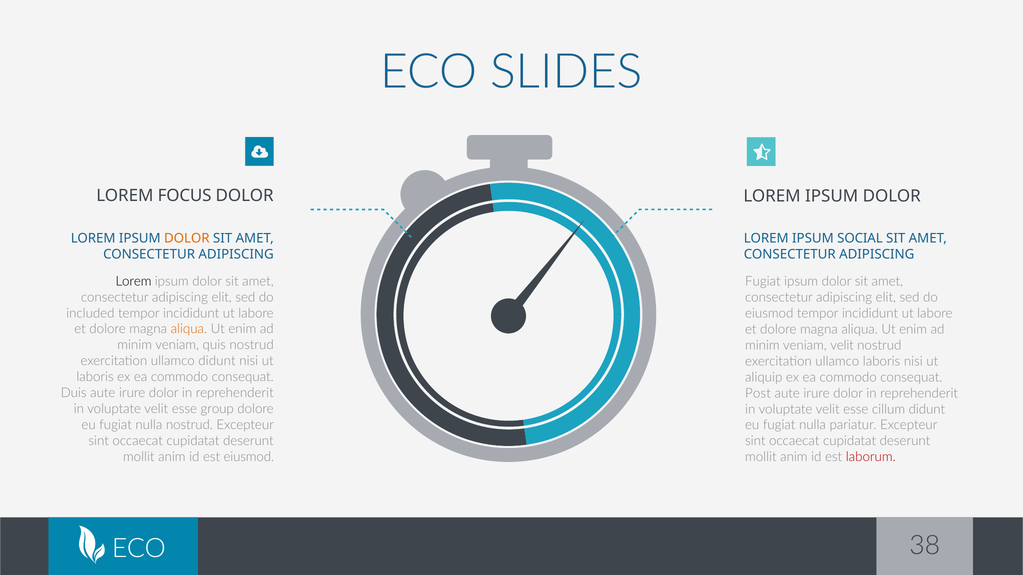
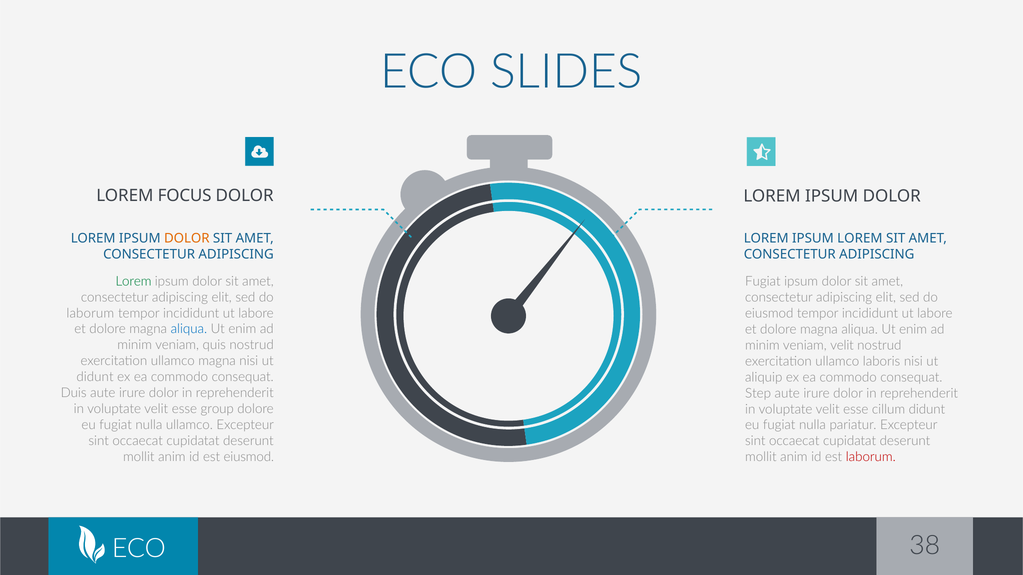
IPSUM SOCIAL: SOCIAL -> LOREM (860, 238)
Lorem colour: black -> green (134, 281)
included: included -> laborum (90, 313)
aliqua colour: orange -> blue (189, 329)
ullamco didunt: didunt -> magna (217, 361)
laboris: laboris -> didunt (95, 377)
Post: Post -> Step (758, 393)
nulla nostrud: nostrud -> ullamco (189, 425)
